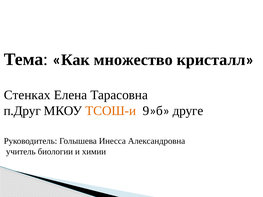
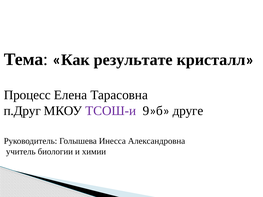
множество: множество -> результате (133, 60)
Стенках: Стенках -> Процесс (27, 95)
ТСОШ-и colour: orange -> purple (111, 111)
